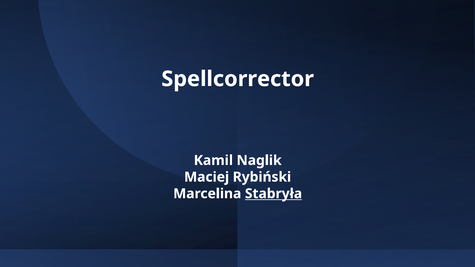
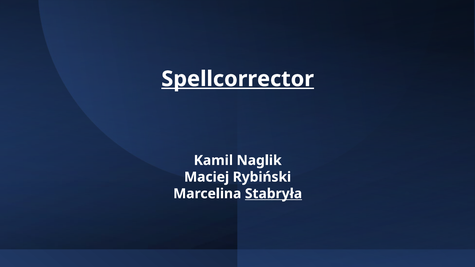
Spellcorrector underline: none -> present (238, 79)
